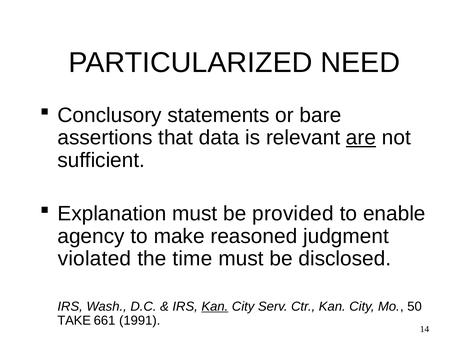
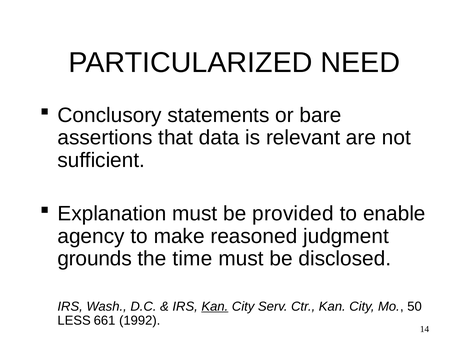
are underline: present -> none (361, 138)
violated: violated -> grounds (95, 259)
TAKE: TAKE -> LESS (74, 320)
1991: 1991 -> 1992 (140, 320)
